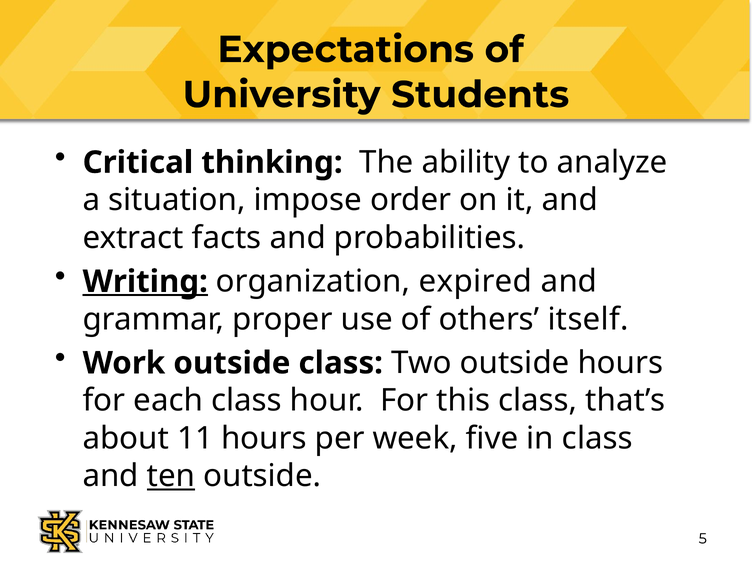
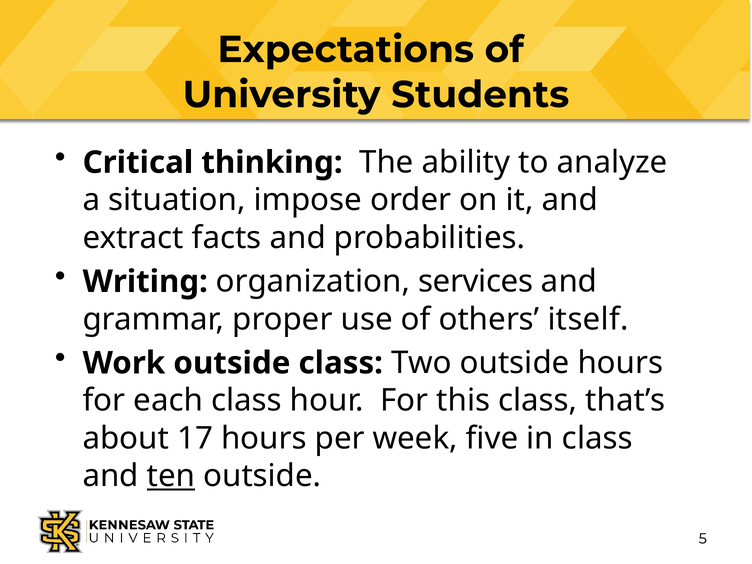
Writing underline: present -> none (145, 282)
expired: expired -> services (476, 282)
11: 11 -> 17 (195, 438)
